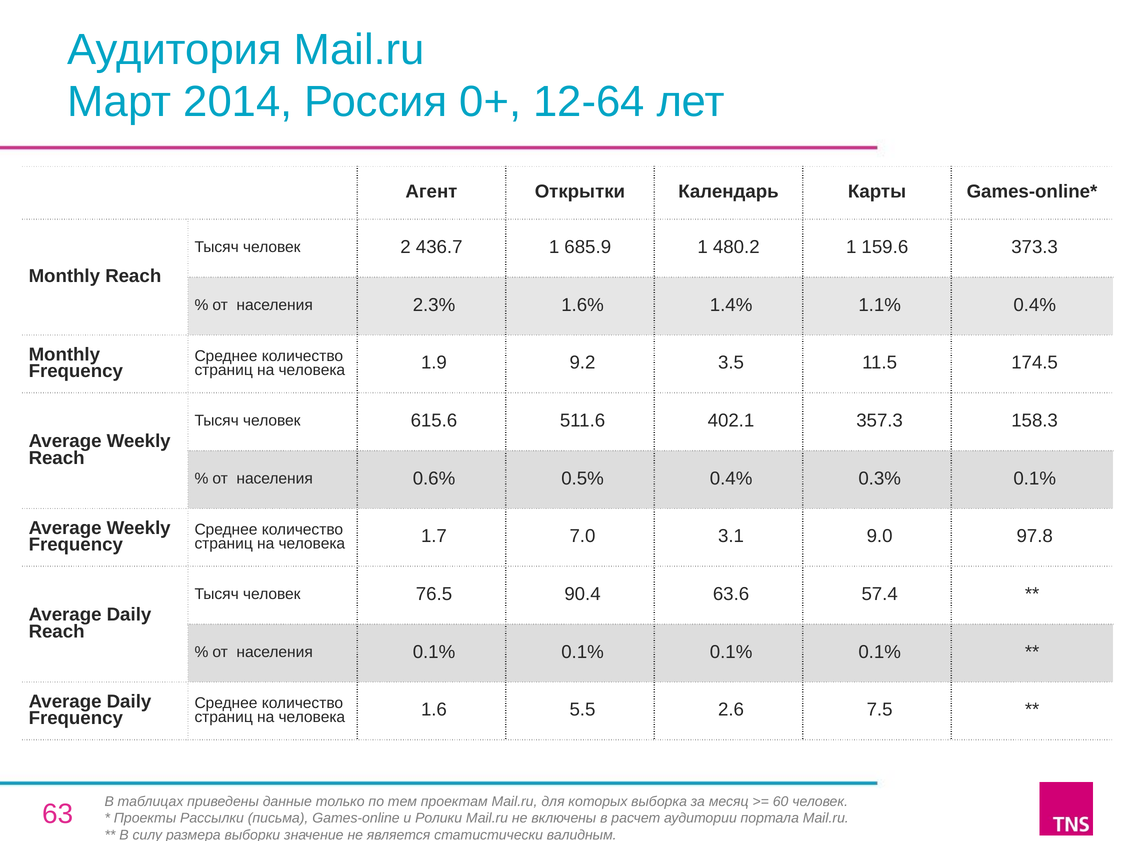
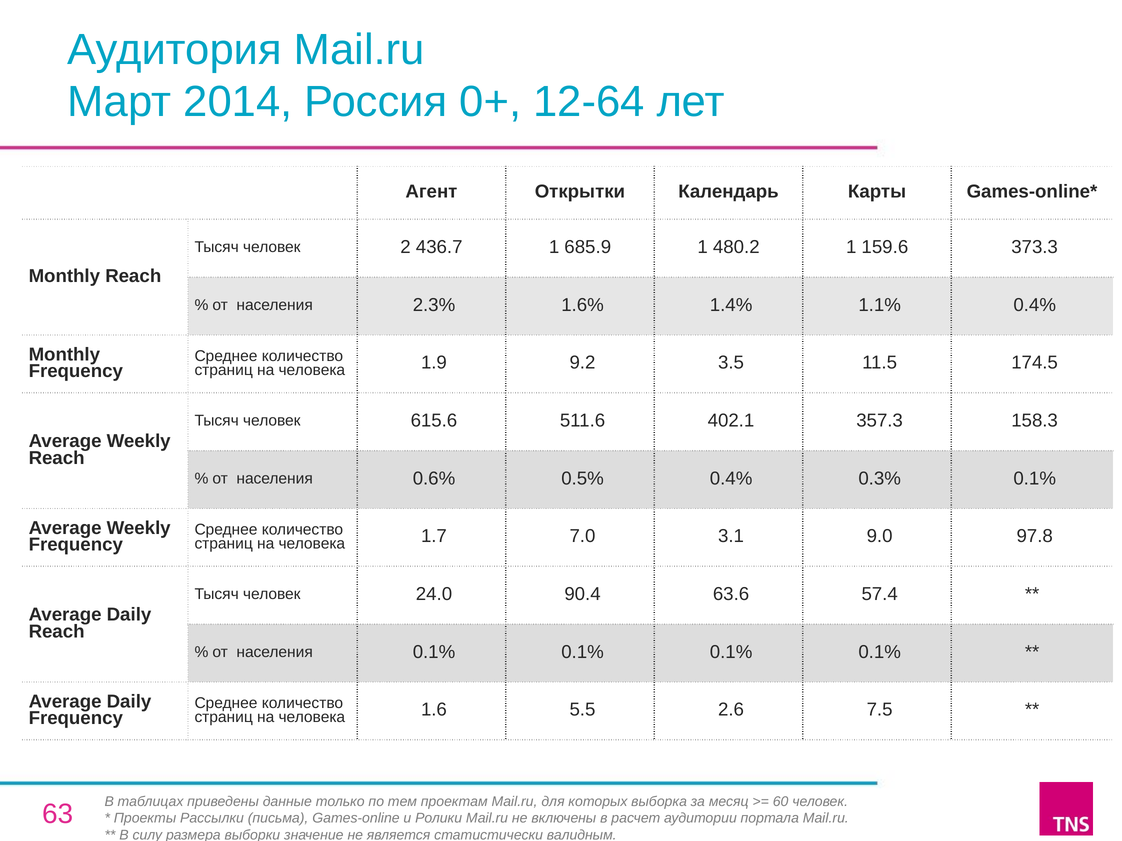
76.5: 76.5 -> 24.0 (434, 595)
